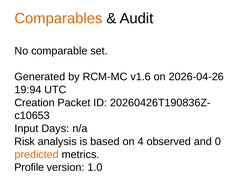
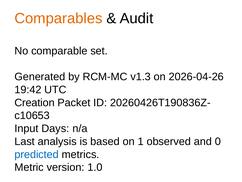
v1.6: v1.6 -> v1.3 (141, 77)
19:94: 19:94 -> 19:42 (28, 89)
Risk: Risk -> Last (25, 141)
4: 4 -> 1 (141, 141)
predicted colour: orange -> blue (37, 154)
Profile: Profile -> Metric (29, 167)
